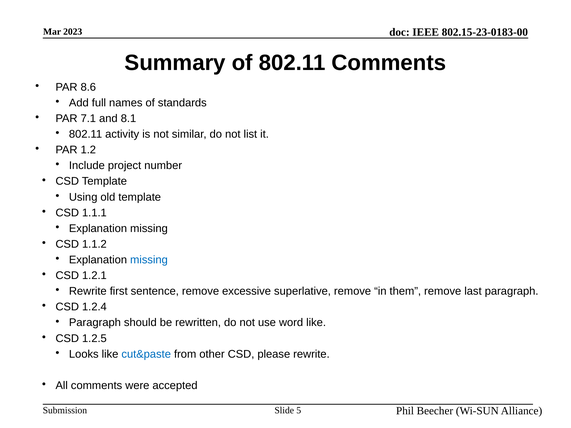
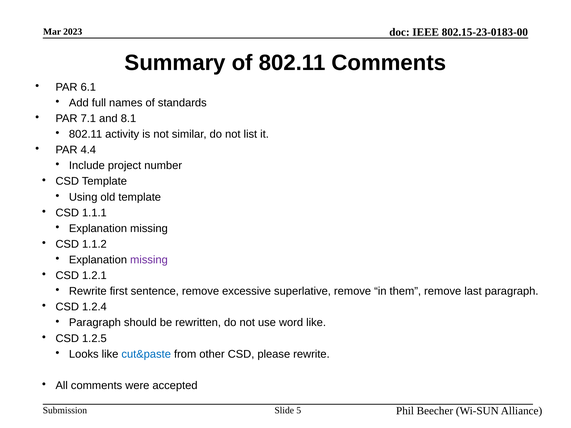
8.6: 8.6 -> 6.1 (88, 87)
1.2: 1.2 -> 4.4 (88, 150)
missing colour: blue -> purple (149, 260)
